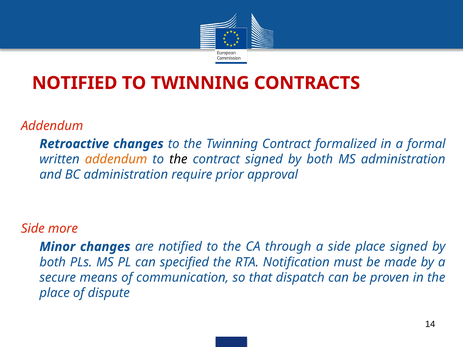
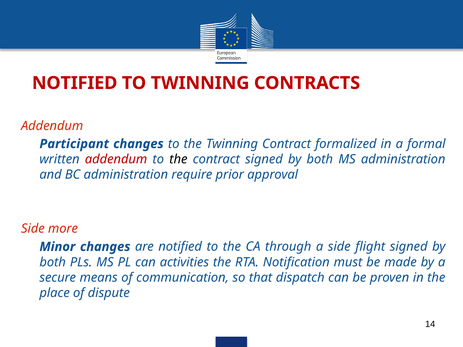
Retroactive: Retroactive -> Participant (74, 144)
addendum colour: orange -> red (116, 159)
side place: place -> flight (370, 247)
specified: specified -> activities (184, 262)
